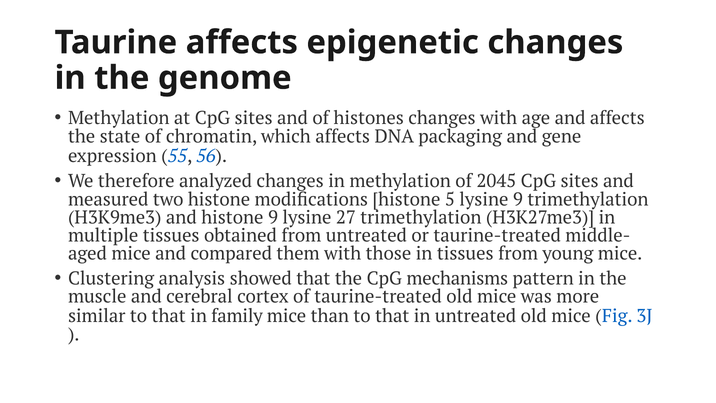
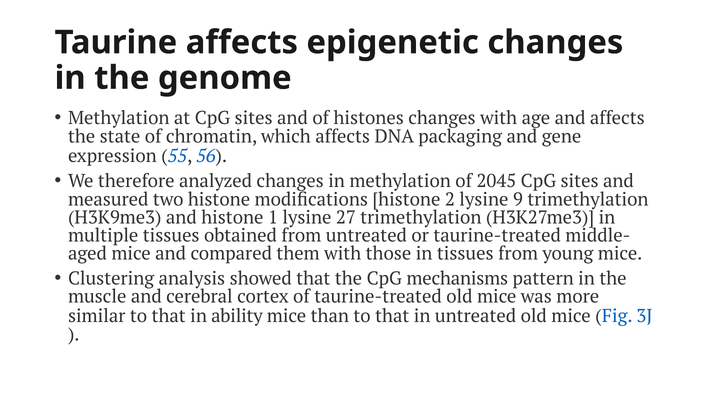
5: 5 -> 2 (450, 199)
histone 9: 9 -> 1 (273, 217)
family: family -> ability (237, 316)
